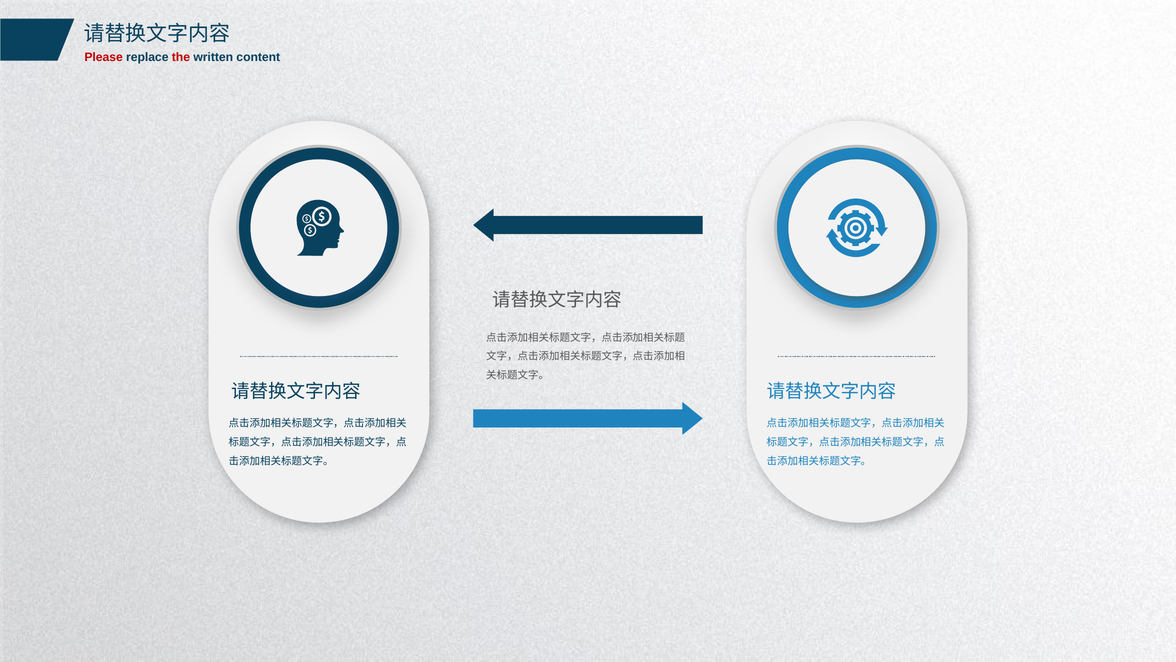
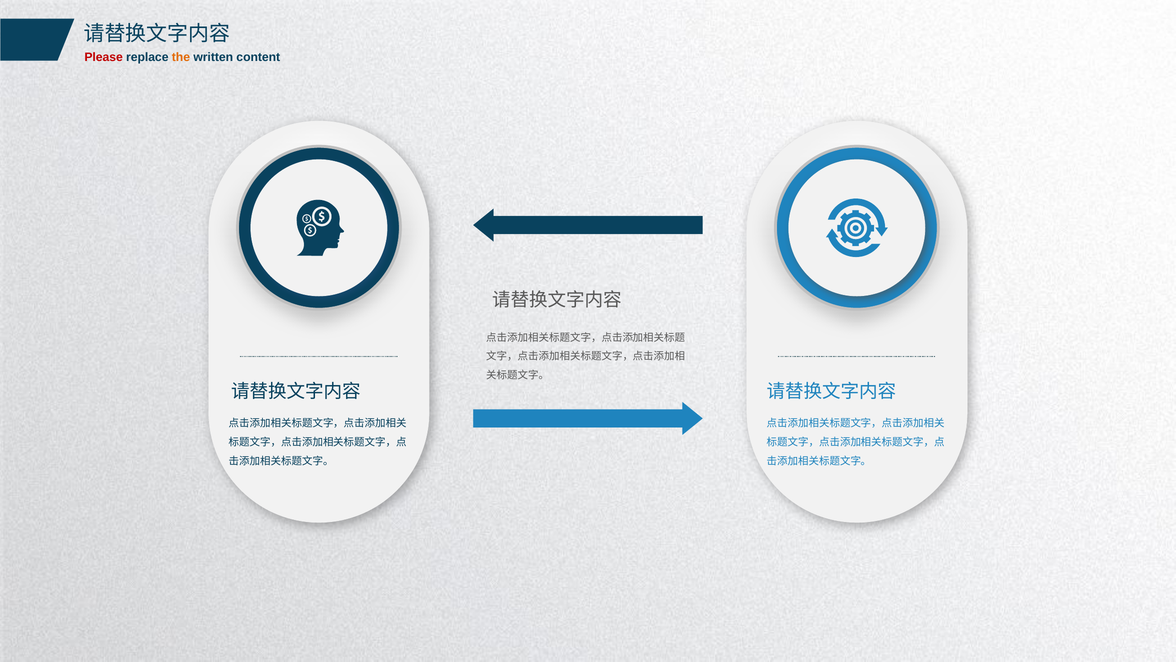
the colour: red -> orange (181, 57)
